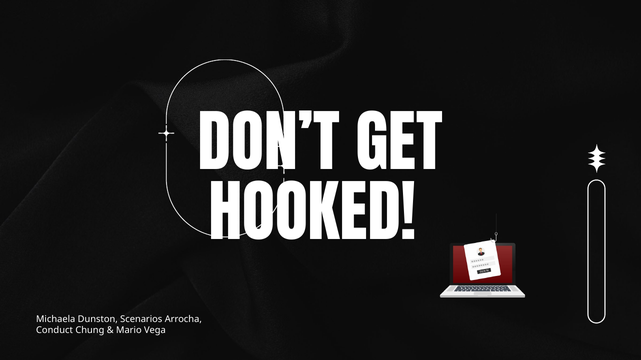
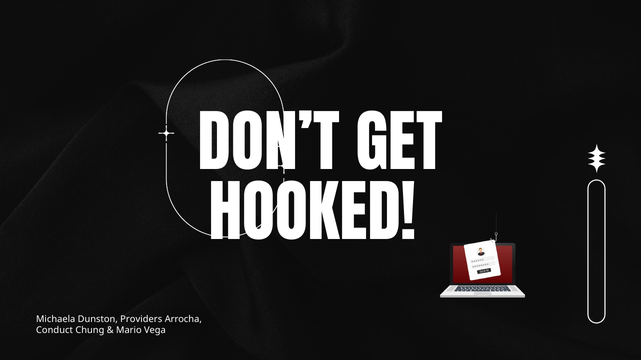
Scenarios: Scenarios -> Providers (141, 319)
